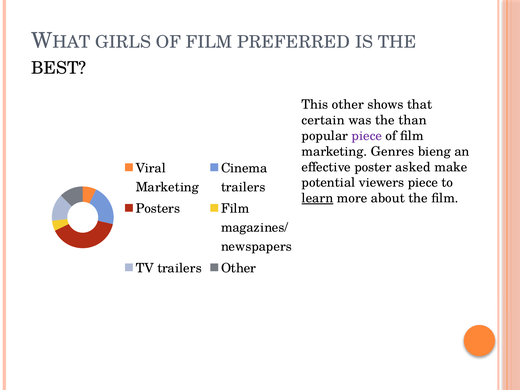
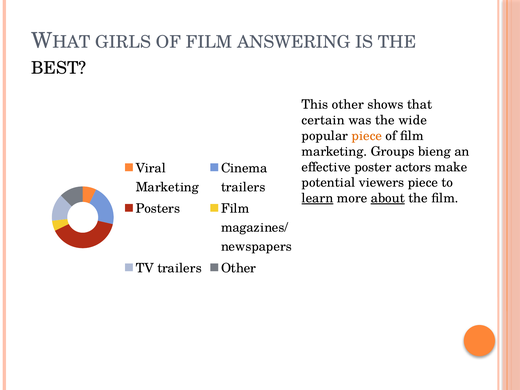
PREFERRED: PREFERRED -> ANSWERING (294, 42)
than: than -> wide (413, 120)
piece colour: purple -> orange (367, 136)
Genres: Genres -> Groups (393, 151)
asked: asked -> actors (413, 167)
about underline: none -> present (388, 198)
